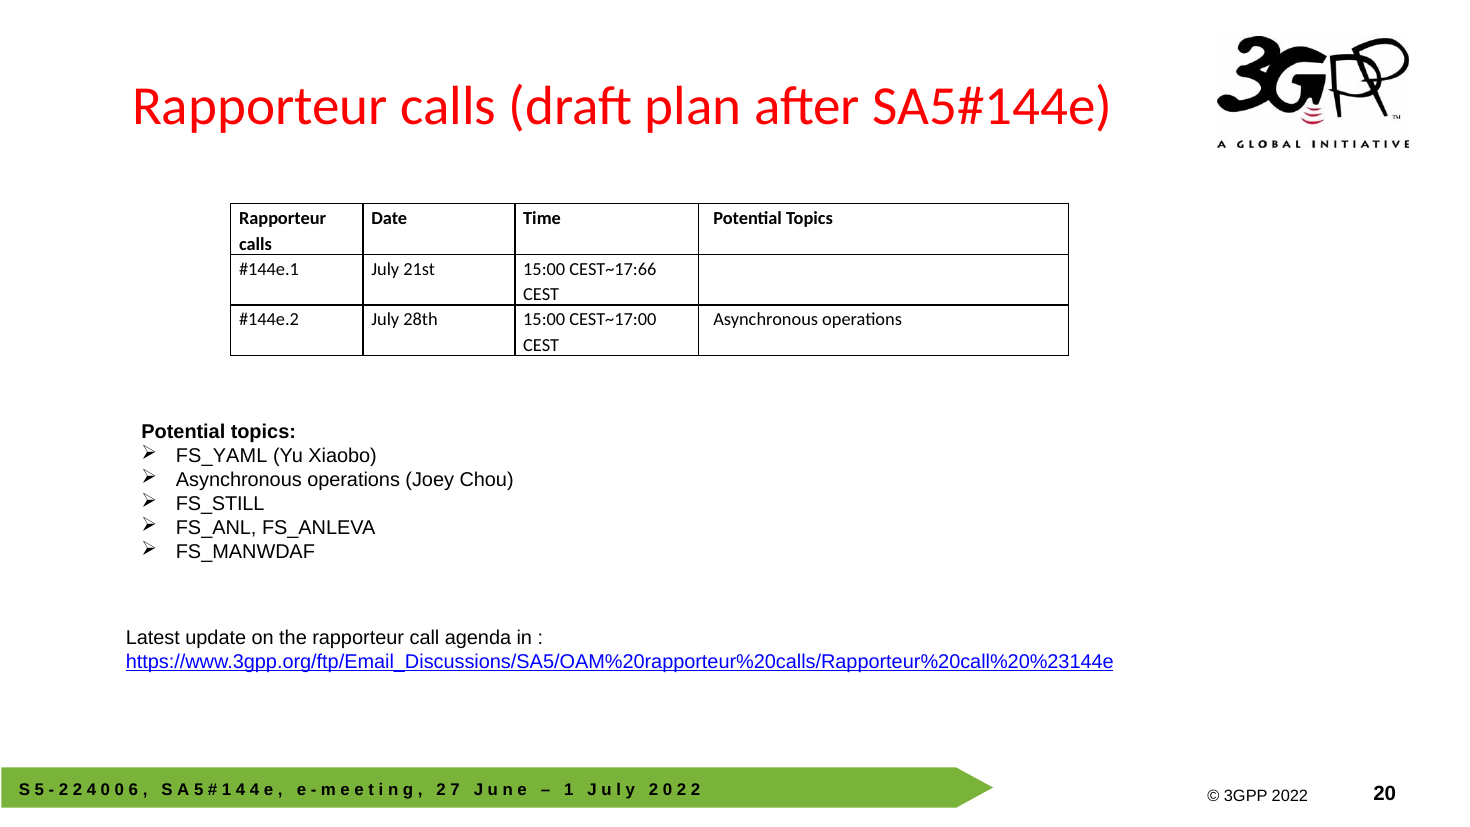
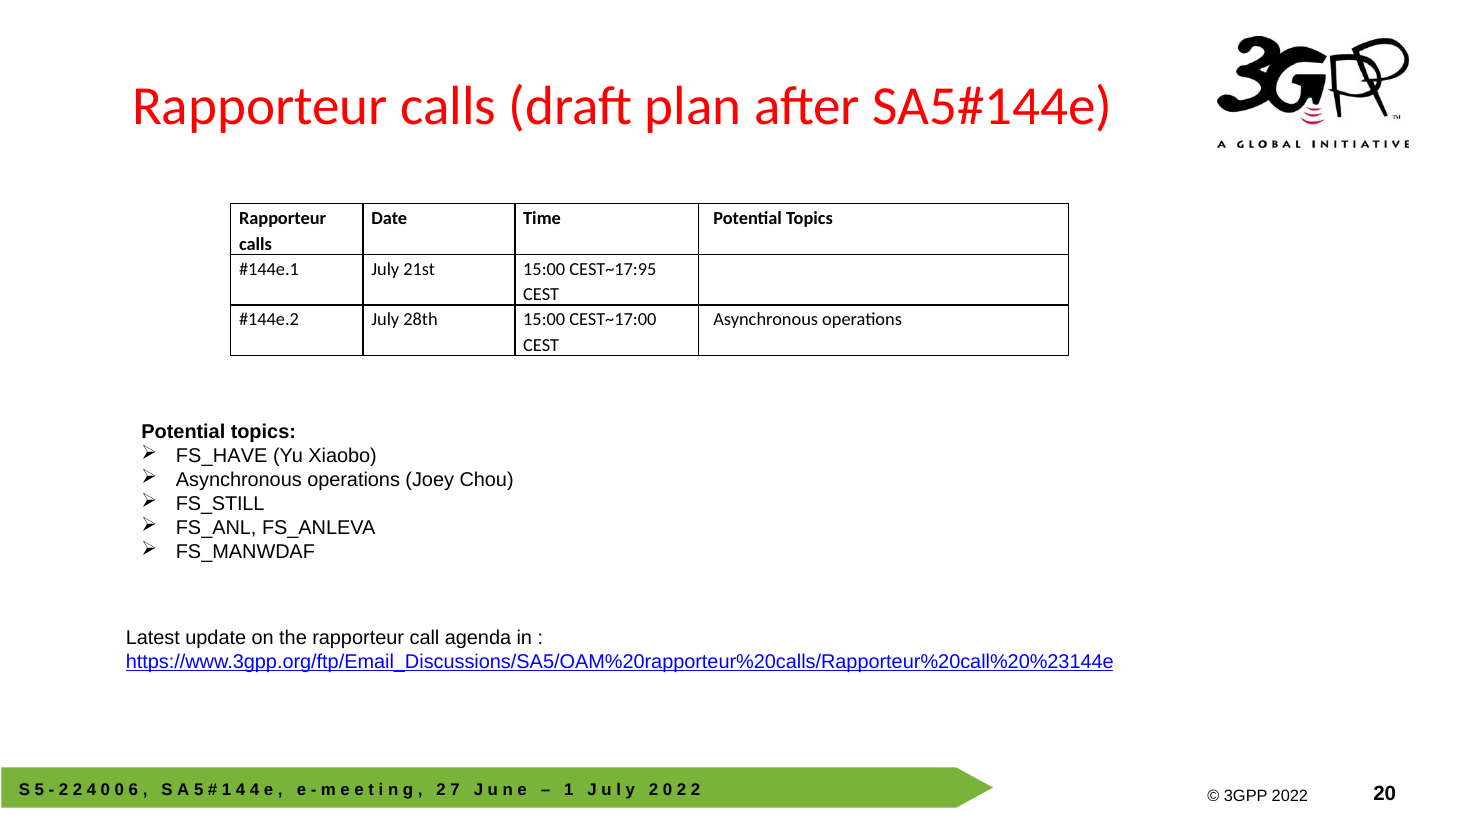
CEST~17:66: CEST~17:66 -> CEST~17:95 (613, 269)
FS_YAML: FS_YAML -> FS_HAVE (222, 456)
